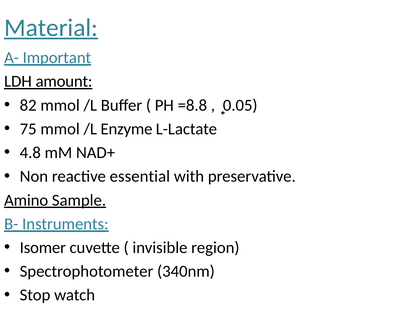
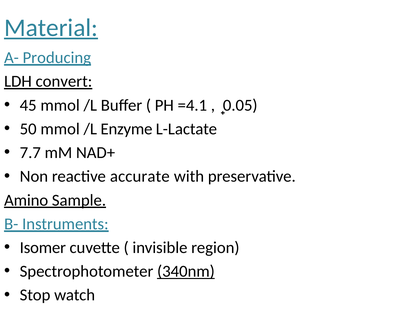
Important: Important -> Producing (57, 58)
amount: amount -> convert (64, 82)
82: 82 -> 45 (28, 105)
=8.8: =8.8 -> =4.1 (192, 105)
75: 75 -> 50 (28, 129)
4.8: 4.8 -> 7.7 (30, 153)
essential: essential -> accurate (140, 177)
340nm underline: none -> present (186, 272)
